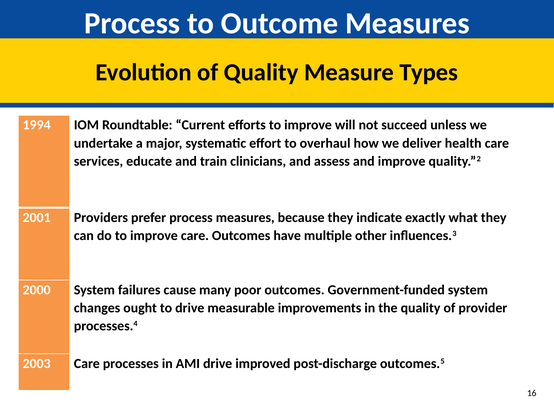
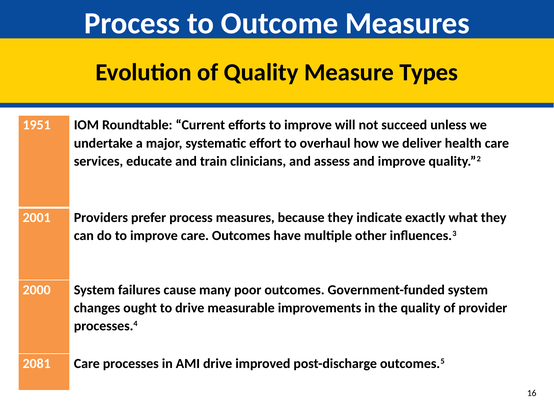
1994: 1994 -> 1951 (37, 125)
2003: 2003 -> 2081 (37, 364)
